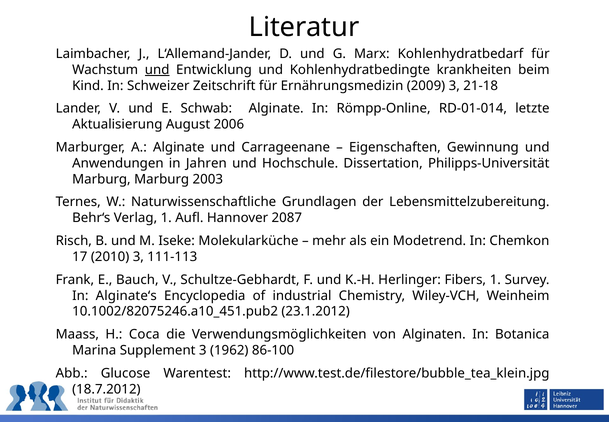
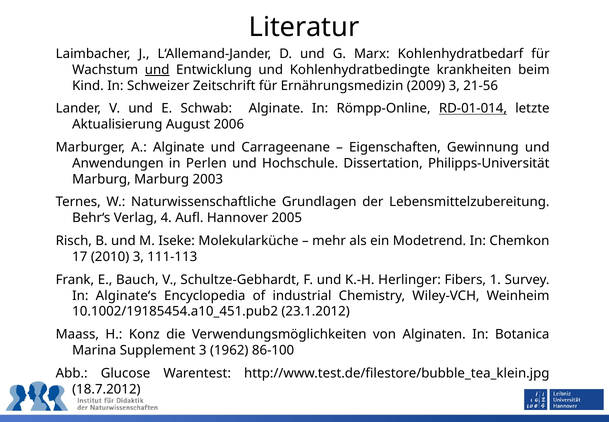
21-18: 21-18 -> 21-56 (481, 86)
RD-01-014 underline: none -> present (473, 108)
Jahren: Jahren -> Perlen (206, 163)
Verlag 1: 1 -> 4 (166, 218)
2087: 2087 -> 2005 (287, 218)
10.1002/82075246.a10_451.pub2: 10.1002/82075246.a10_451.pub2 -> 10.1002/19185454.a10_451.pub2 (175, 311)
Coca: Coca -> Konz (144, 334)
